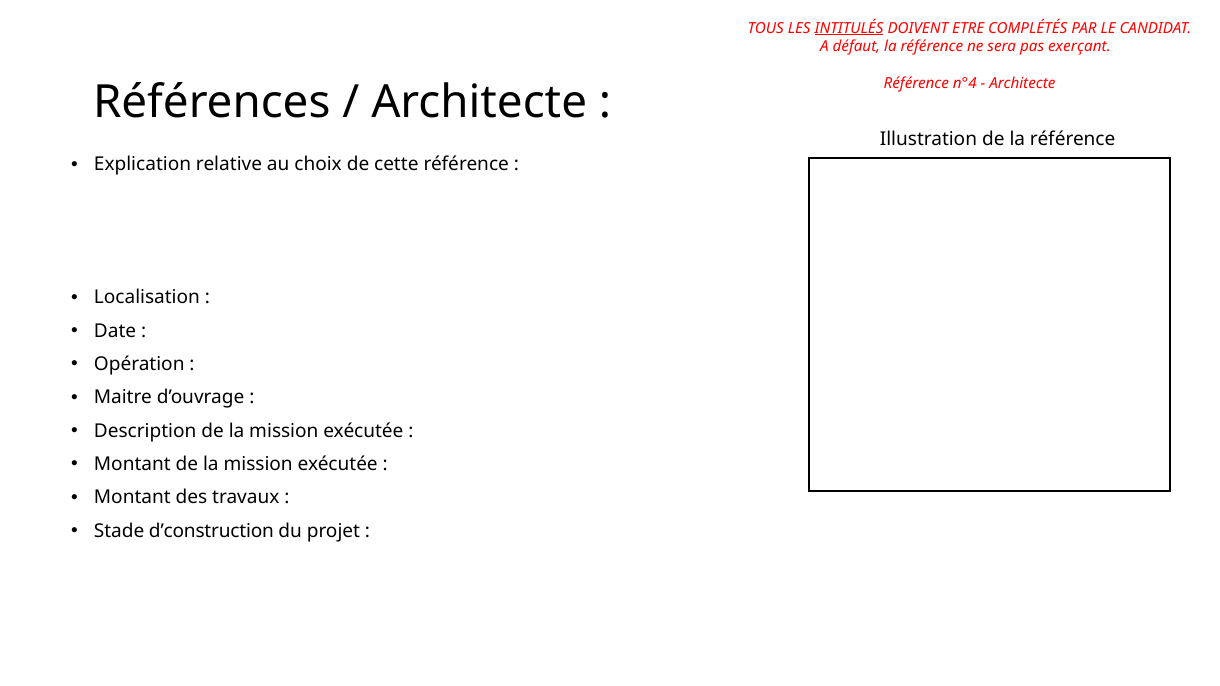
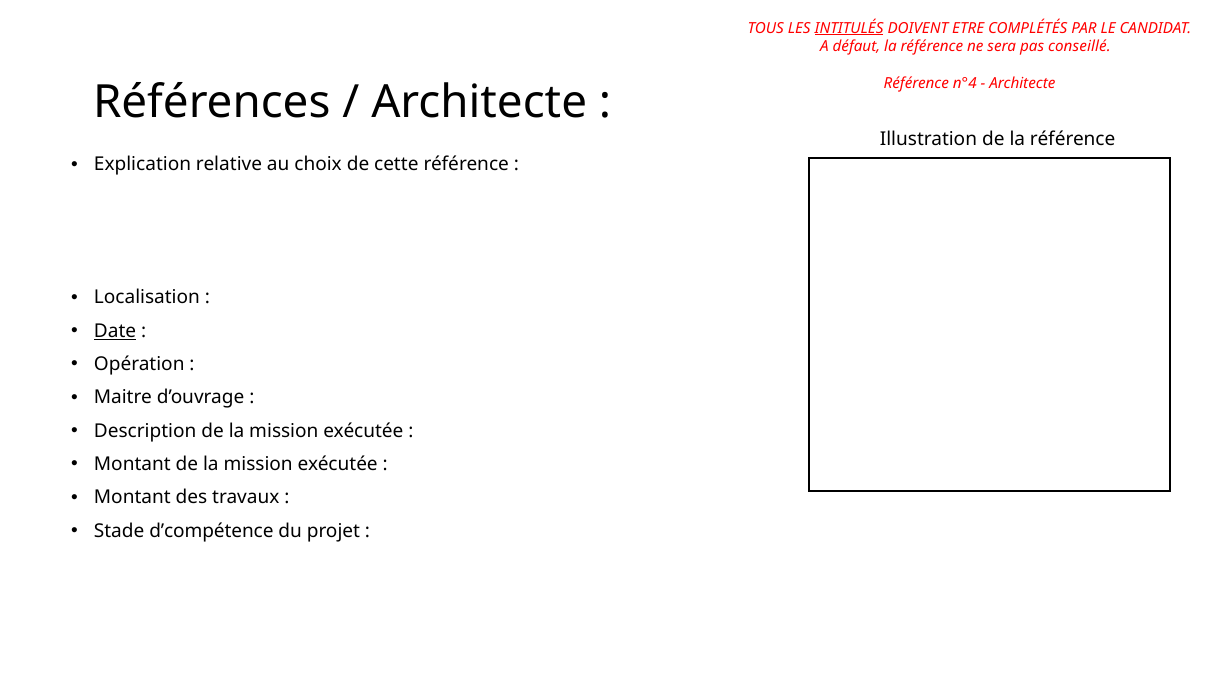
exerçant: exerçant -> conseillé (1079, 46)
Date underline: none -> present (115, 331)
d’construction: d’construction -> d’compétence (211, 531)
